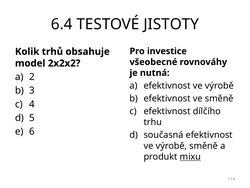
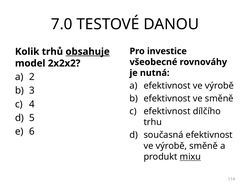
6.4: 6.4 -> 7.0 (62, 24)
JISTOTY: JISTOTY -> DANOU (171, 24)
obsahuje underline: none -> present (88, 51)
